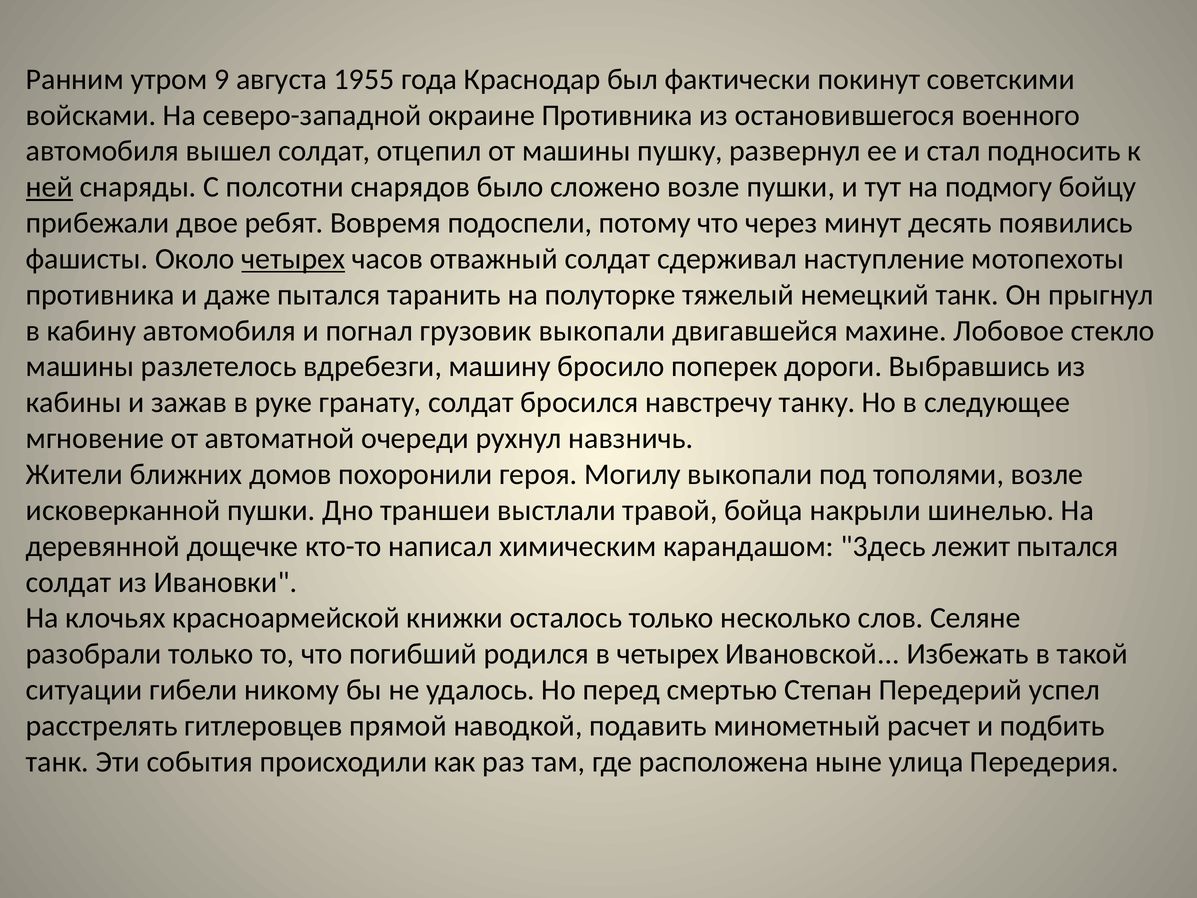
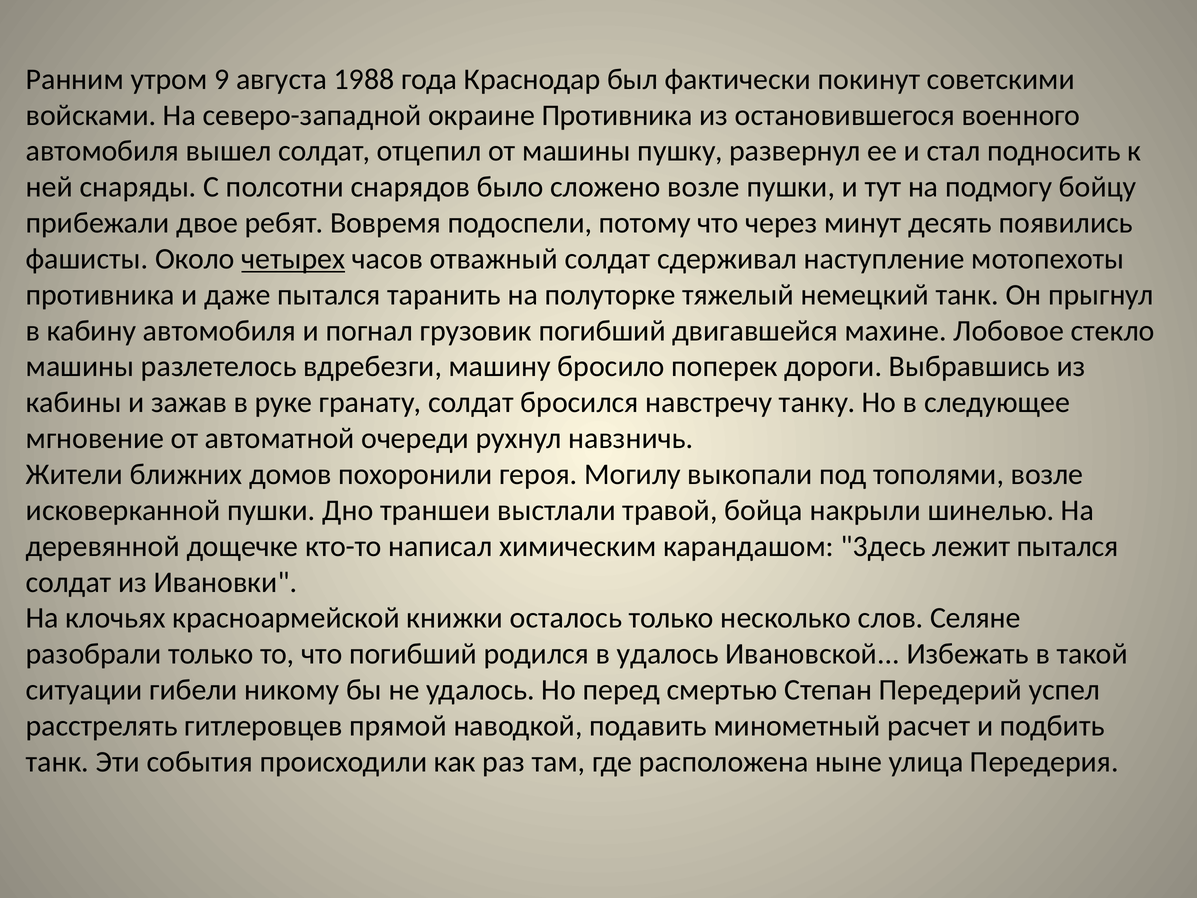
1955: 1955 -> 1988 (364, 79)
ней underline: present -> none (49, 187)
грузовик выкопали: выкопали -> погибший (602, 331)
в четырех: четырех -> удалось (668, 654)
